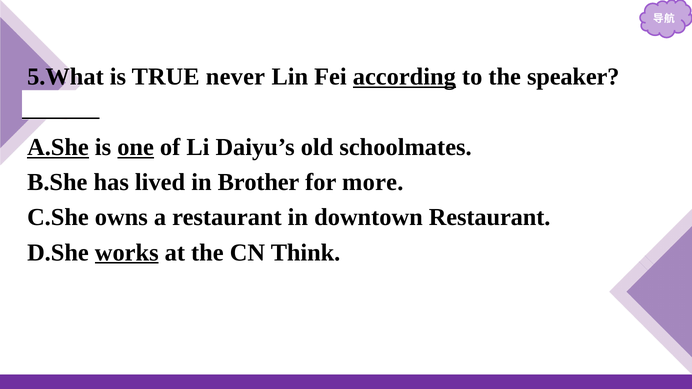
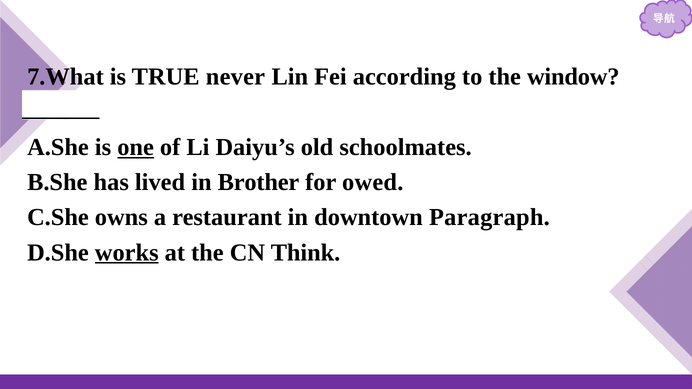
5.What: 5.What -> 7.What (65, 77)
according underline: present -> none (404, 77)
speaker: speaker -> window (573, 77)
A.She underline: present -> none (58, 147)
more: more -> owed (373, 182)
downtown Restaurant: Restaurant -> Paragraph (489, 217)
